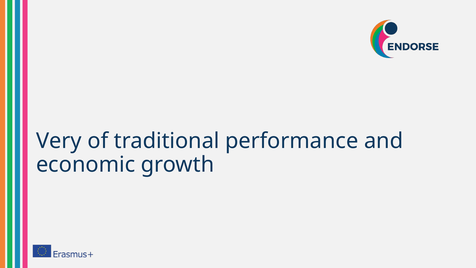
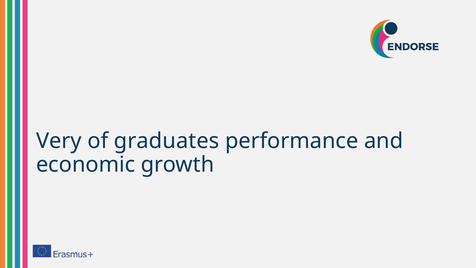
traditional: traditional -> graduates (167, 141)
